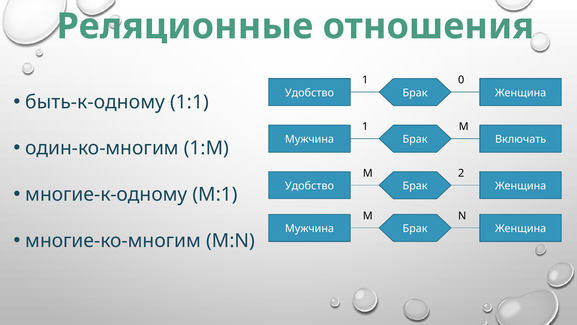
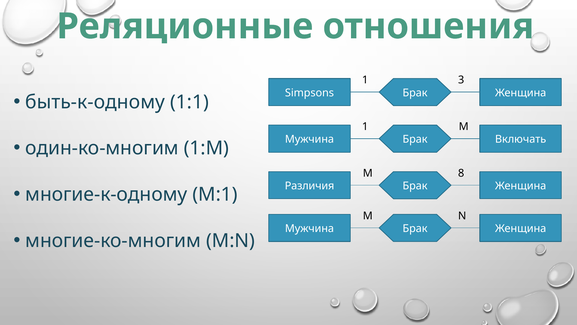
0: 0 -> 3 (461, 80)
Удобство: Удобство -> Simpsons (310, 93)
2: 2 -> 8 (461, 173)
Удобство: Удобство -> Различия (310, 186)
